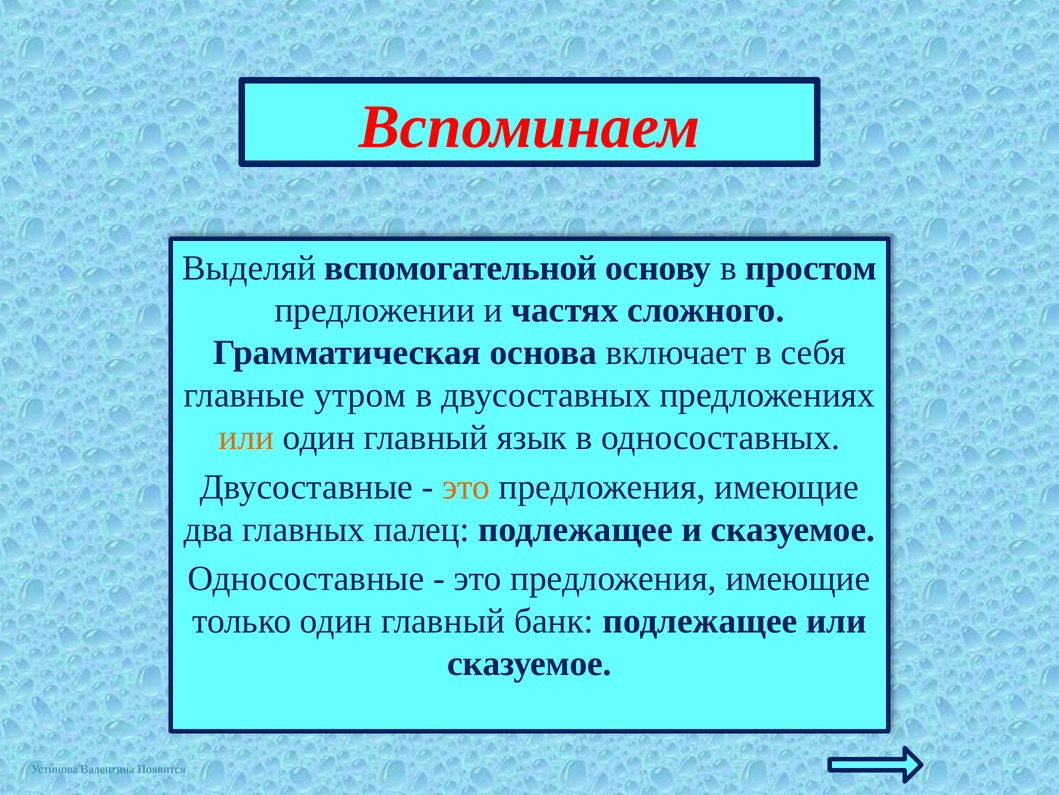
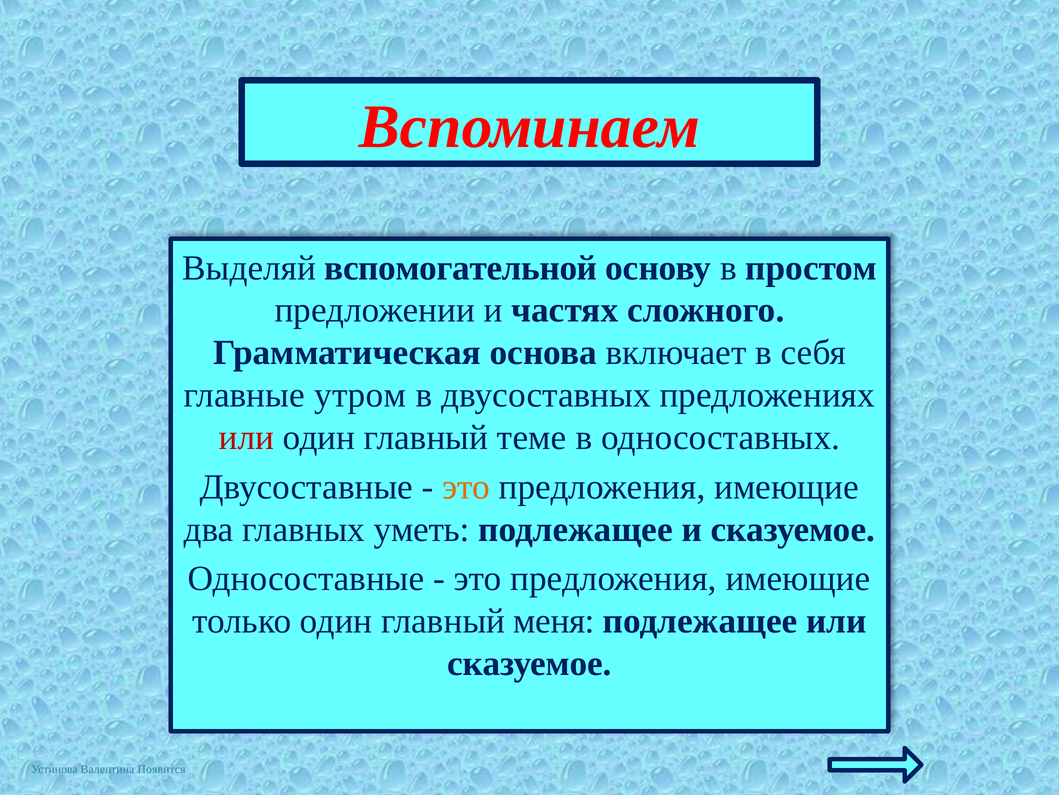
или colour: orange -> red (246, 437)
язык: язык -> теме (532, 437)
палец: палец -> уметь (422, 529)
банк: банк -> меня (554, 621)
